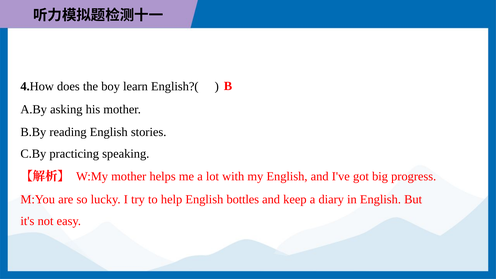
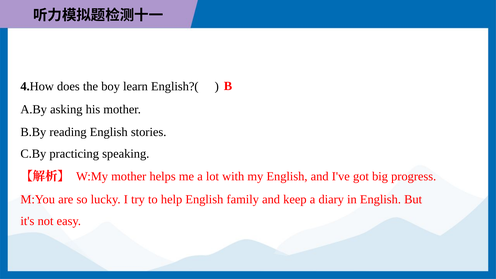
bottles: bottles -> family (243, 199)
